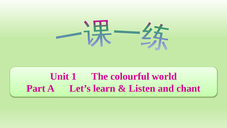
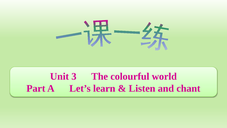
1: 1 -> 3 (74, 76)
